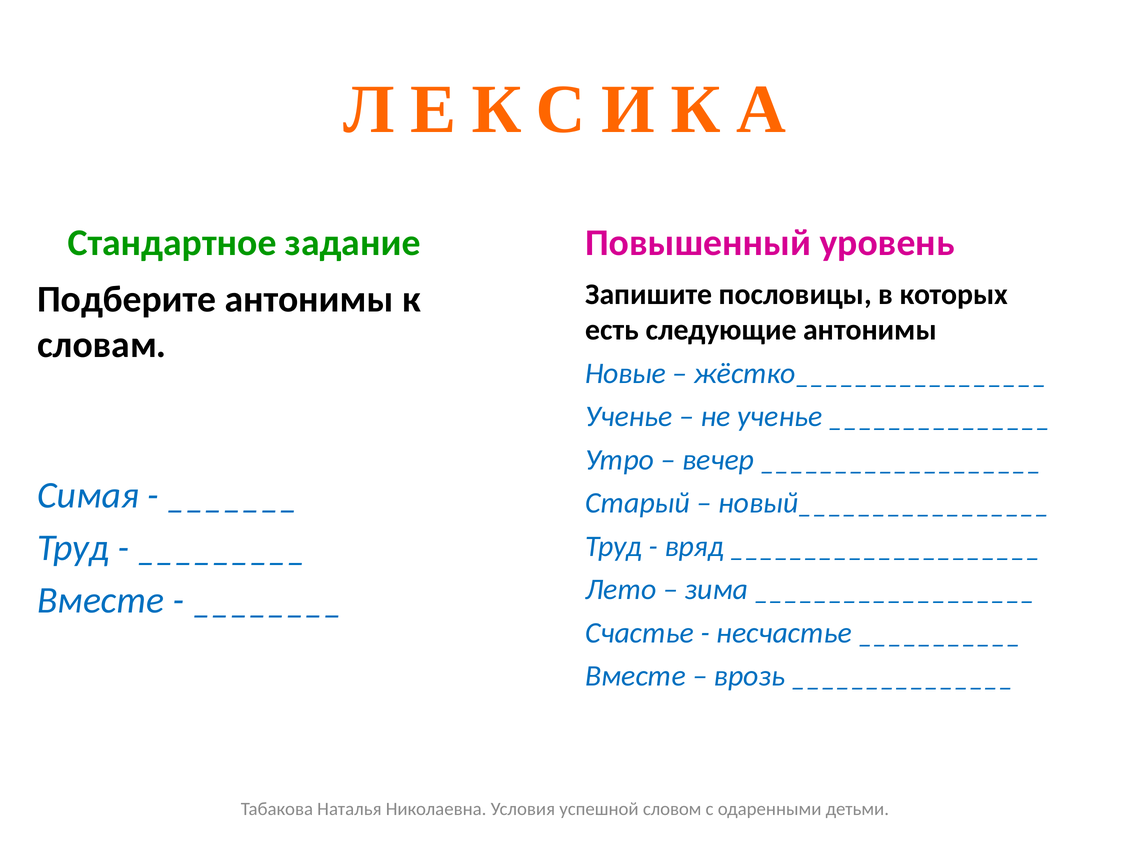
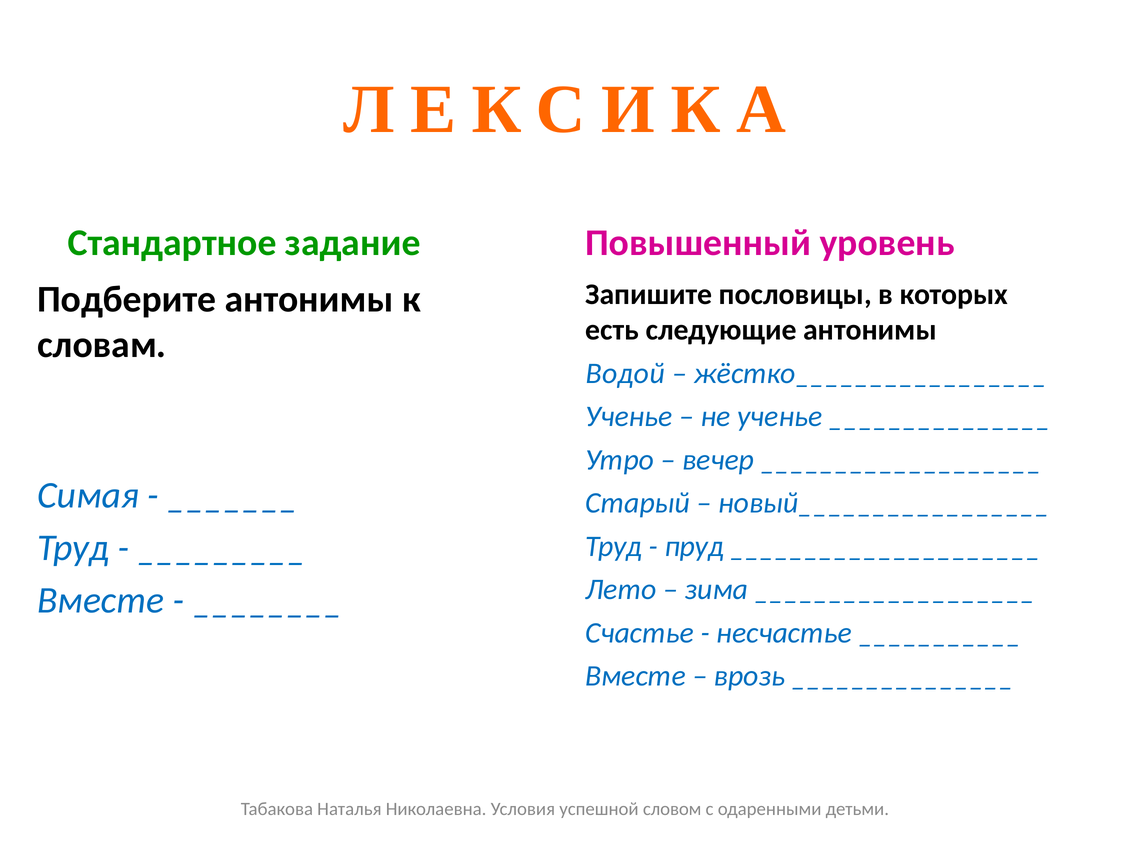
Новые: Новые -> Водой (625, 373)
вряд: вряд -> пруд (694, 547)
